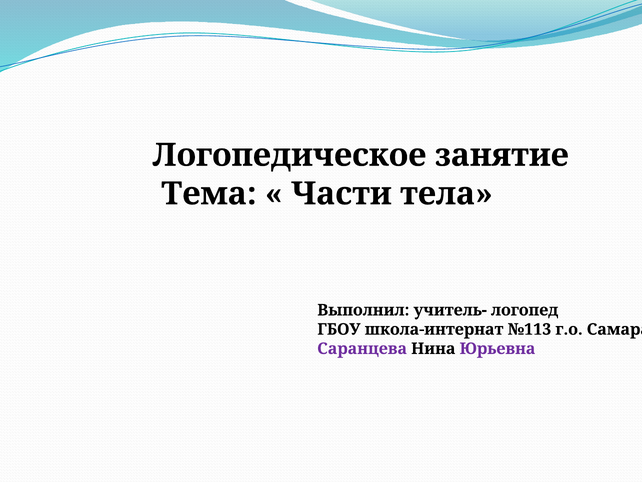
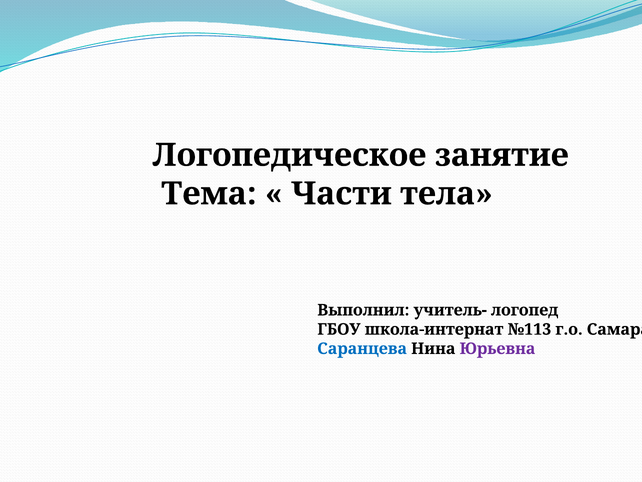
Саранцева colour: purple -> blue (362, 348)
